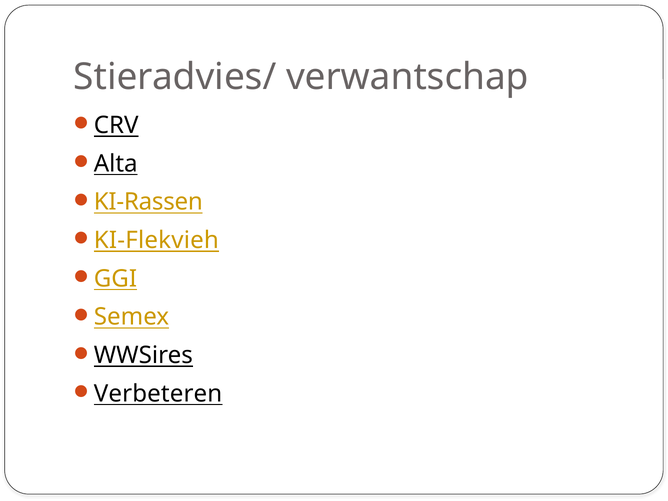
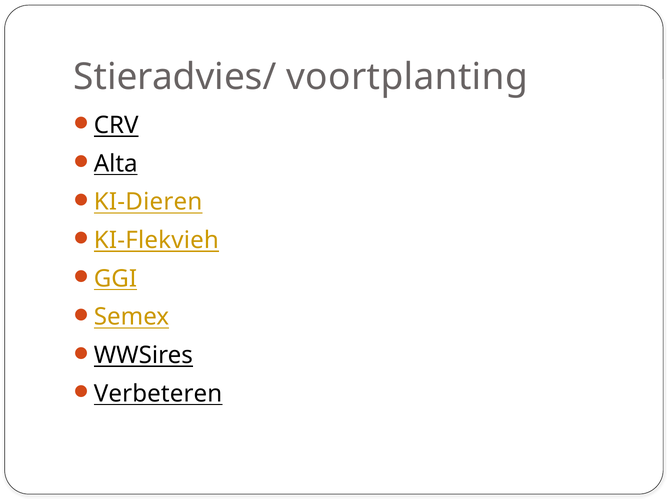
verwantschap: verwantschap -> voortplanting (407, 77)
KI-Rassen: KI-Rassen -> KI-Dieren (148, 202)
